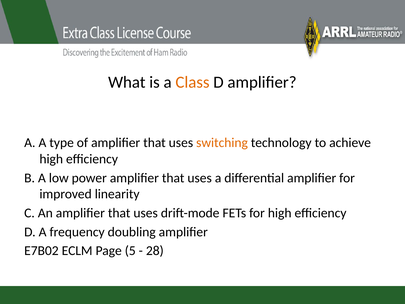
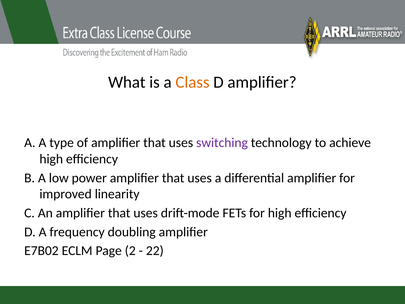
switching colour: orange -> purple (222, 143)
5: 5 -> 2 (130, 251)
28: 28 -> 22 (155, 251)
